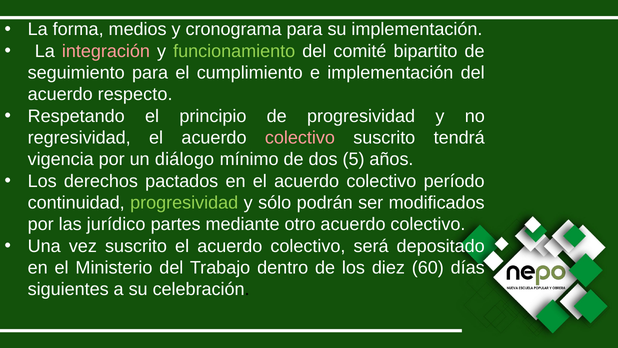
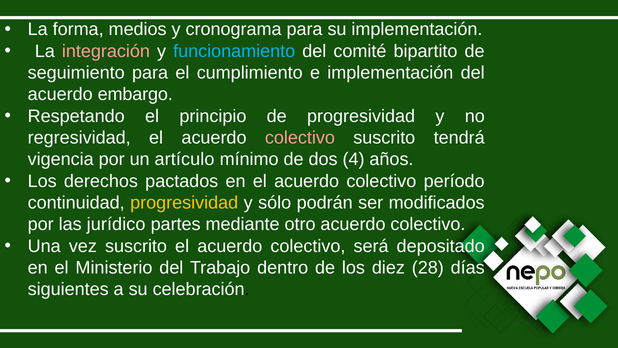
funcionamiento colour: light green -> light blue (234, 51)
respecto: respecto -> embargo (135, 94)
diálogo: diálogo -> artículo (185, 159)
5: 5 -> 4 (354, 159)
progresividad colour: light green -> yellow (184, 203)
60: 60 -> 28 (428, 268)
